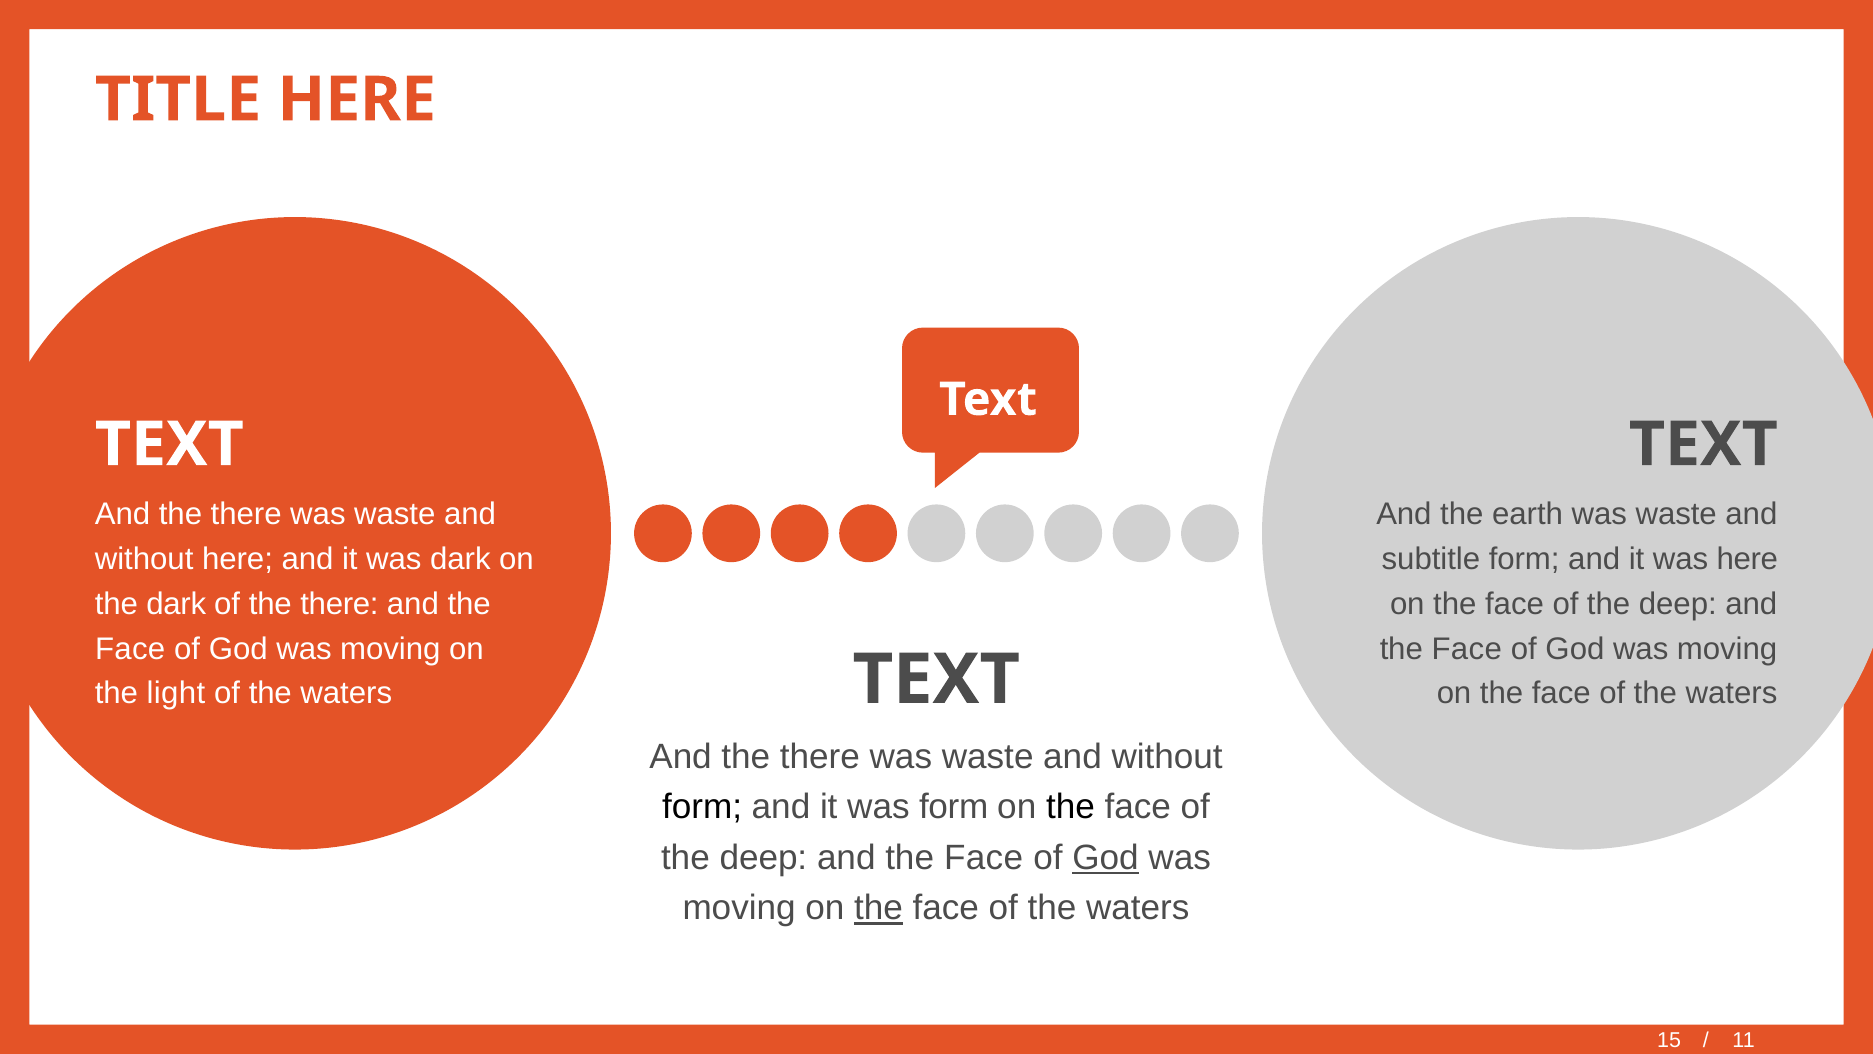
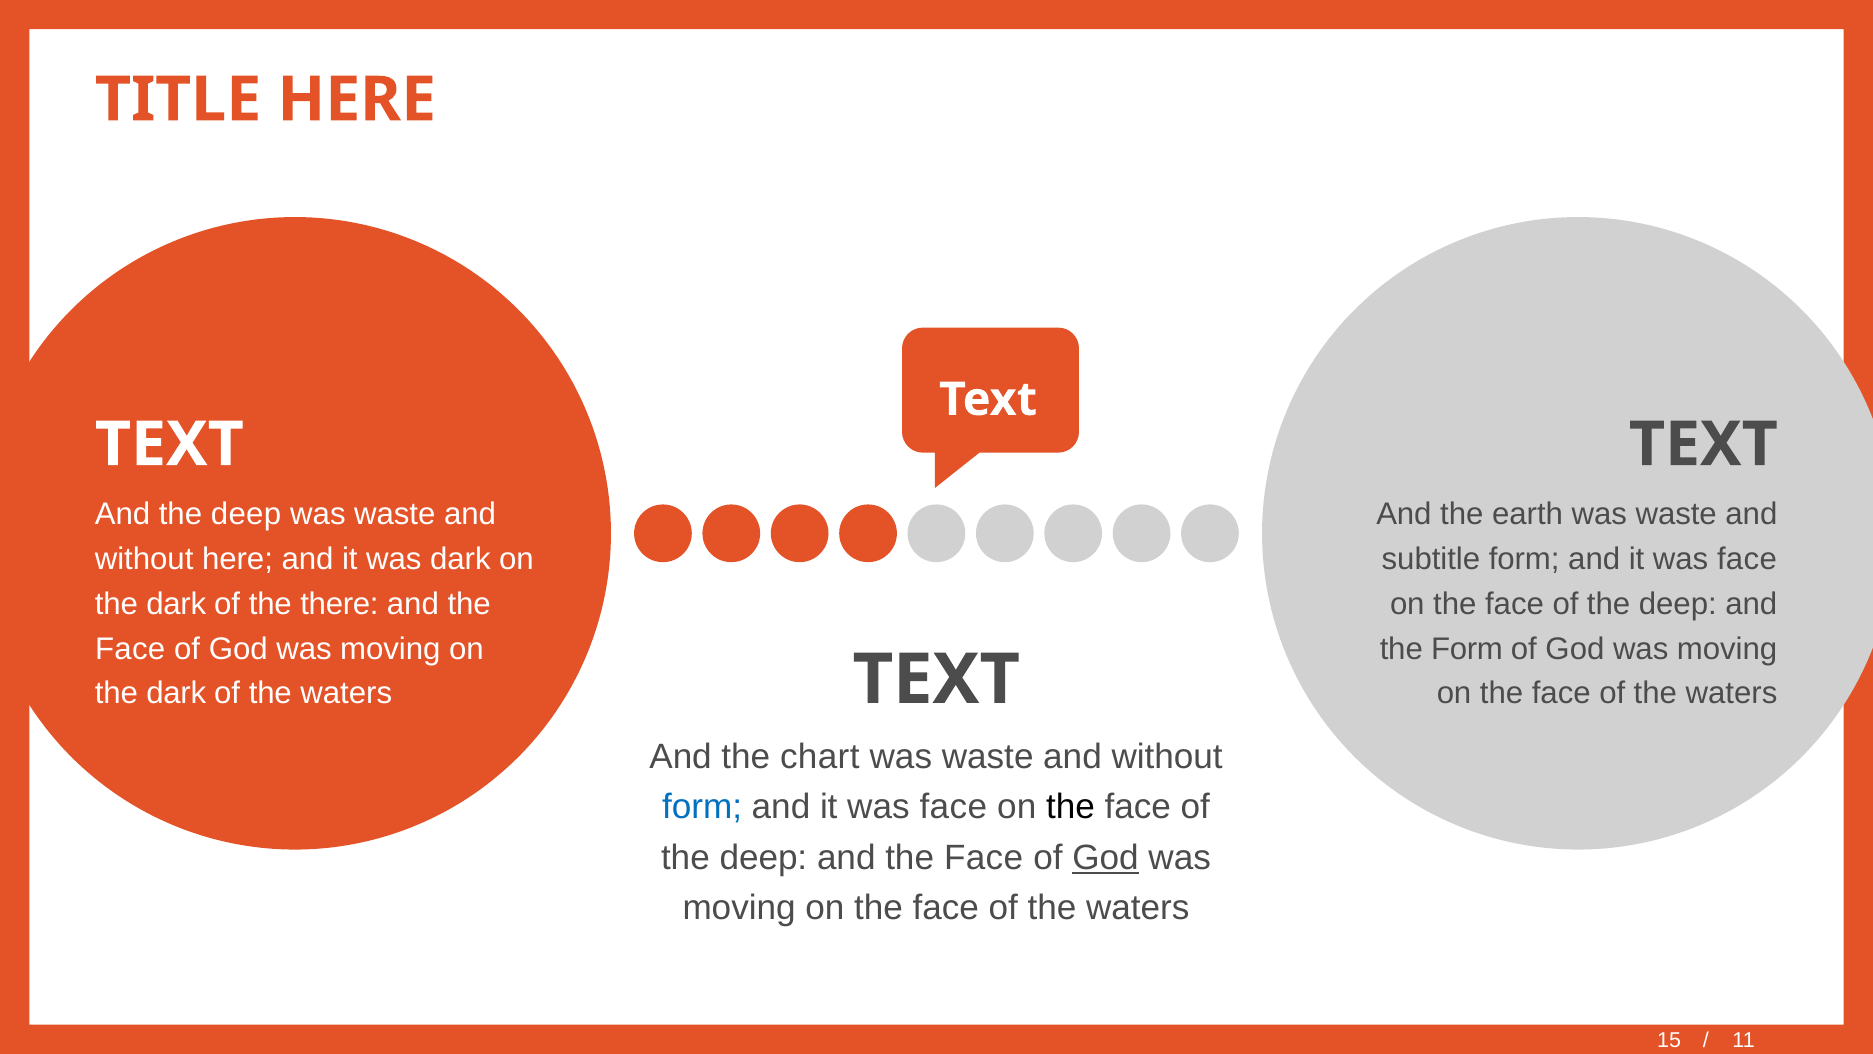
there: there -> deep (246, 514)
here: here -> face (1747, 559)
Face: Face -> Form (1467, 648)
light: light -> dark (176, 693)
there: there -> chart (820, 756)
form colour: black -> blue (702, 807)
form: form -> face (953, 807)
the underline: present -> none (878, 908)
